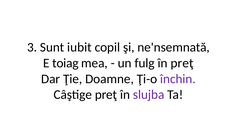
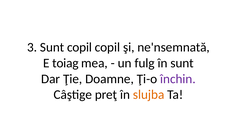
Sunt iubit: iubit -> copil (79, 47)
în preţ: preţ -> sunt (182, 63)
slujba colour: purple -> orange (149, 95)
